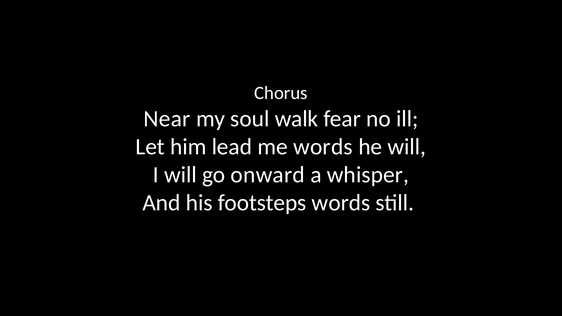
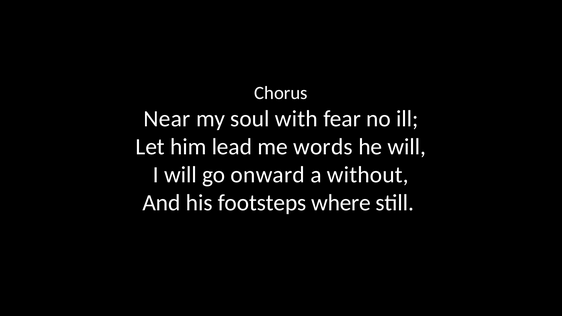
walk: walk -> with (296, 119)
whisper: whisper -> without (368, 175)
footsteps words: words -> where (341, 203)
